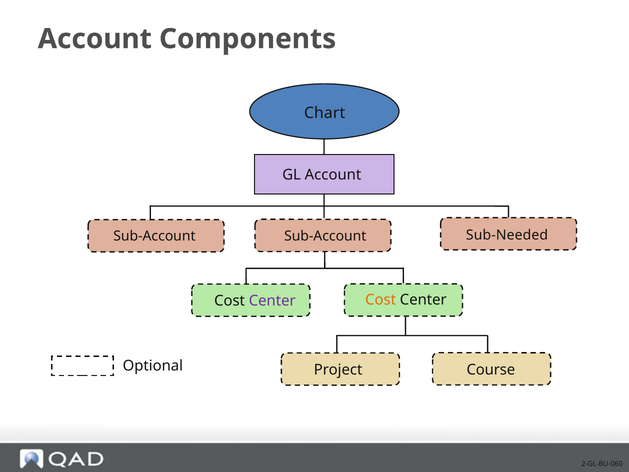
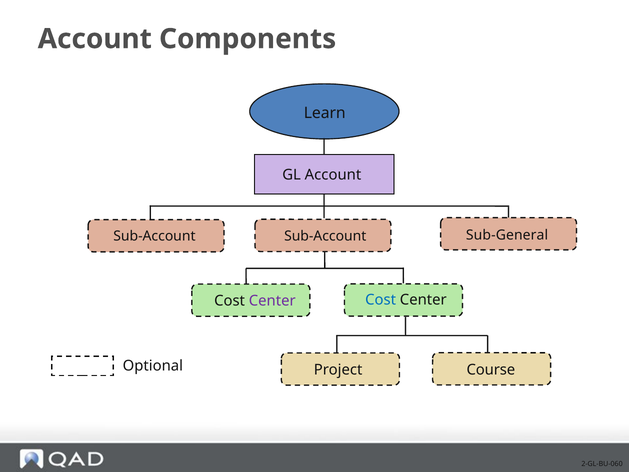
Chart: Chart -> Learn (325, 113)
Sub-Needed: Sub-Needed -> Sub-General (507, 235)
Cost colour: orange -> blue (381, 300)
